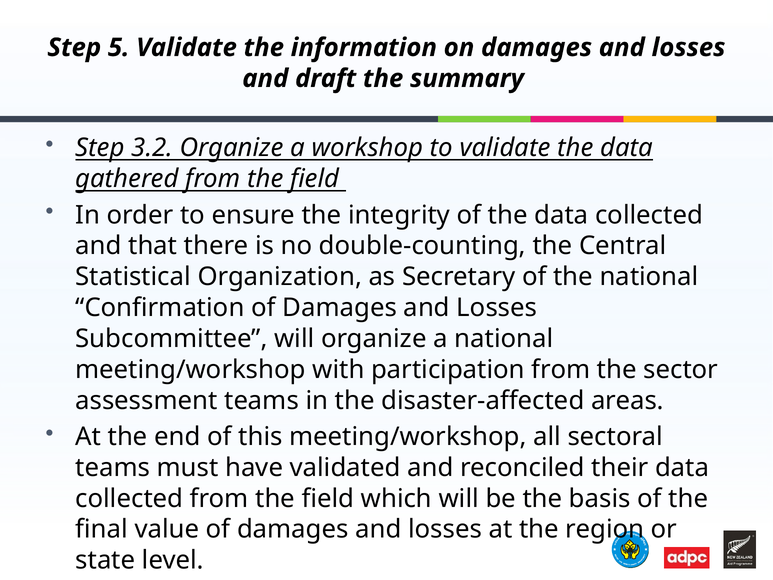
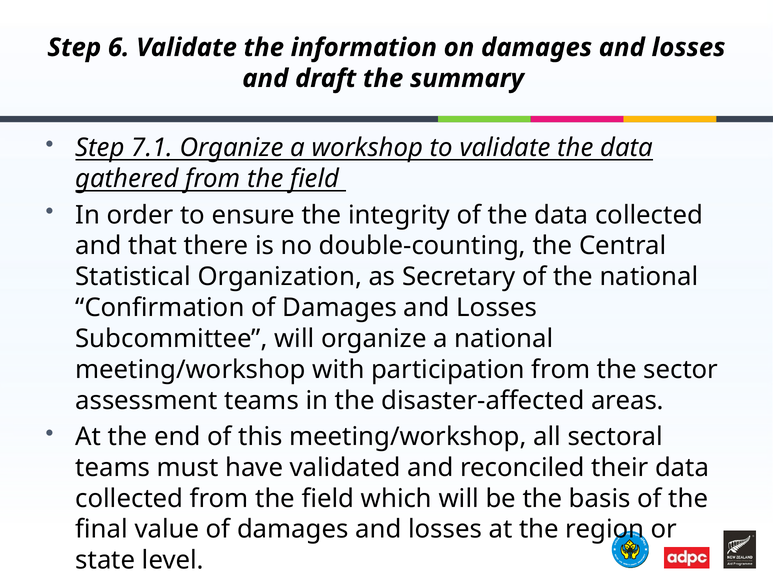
5: 5 -> 6 (119, 48)
3.2: 3.2 -> 7.1 (152, 148)
